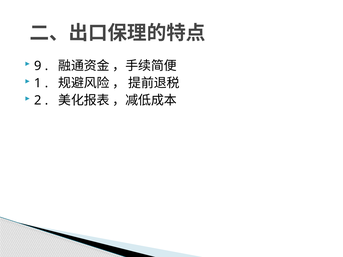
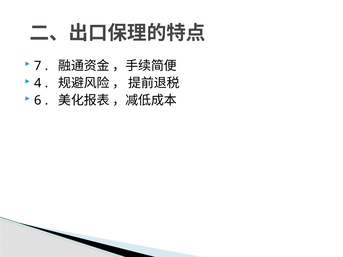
9: 9 -> 7 (38, 66)
1: 1 -> 4 (38, 83)
2: 2 -> 6 (38, 101)
